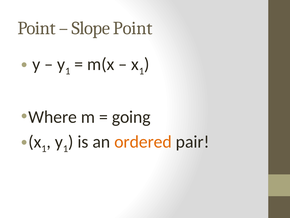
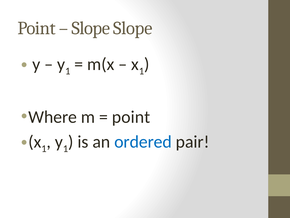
Slope Point: Point -> Slope (133, 28)
going: going -> point (131, 117)
ordered colour: orange -> blue (143, 142)
